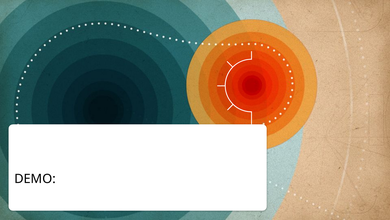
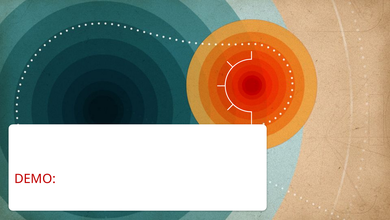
DEMO colour: black -> red (35, 178)
